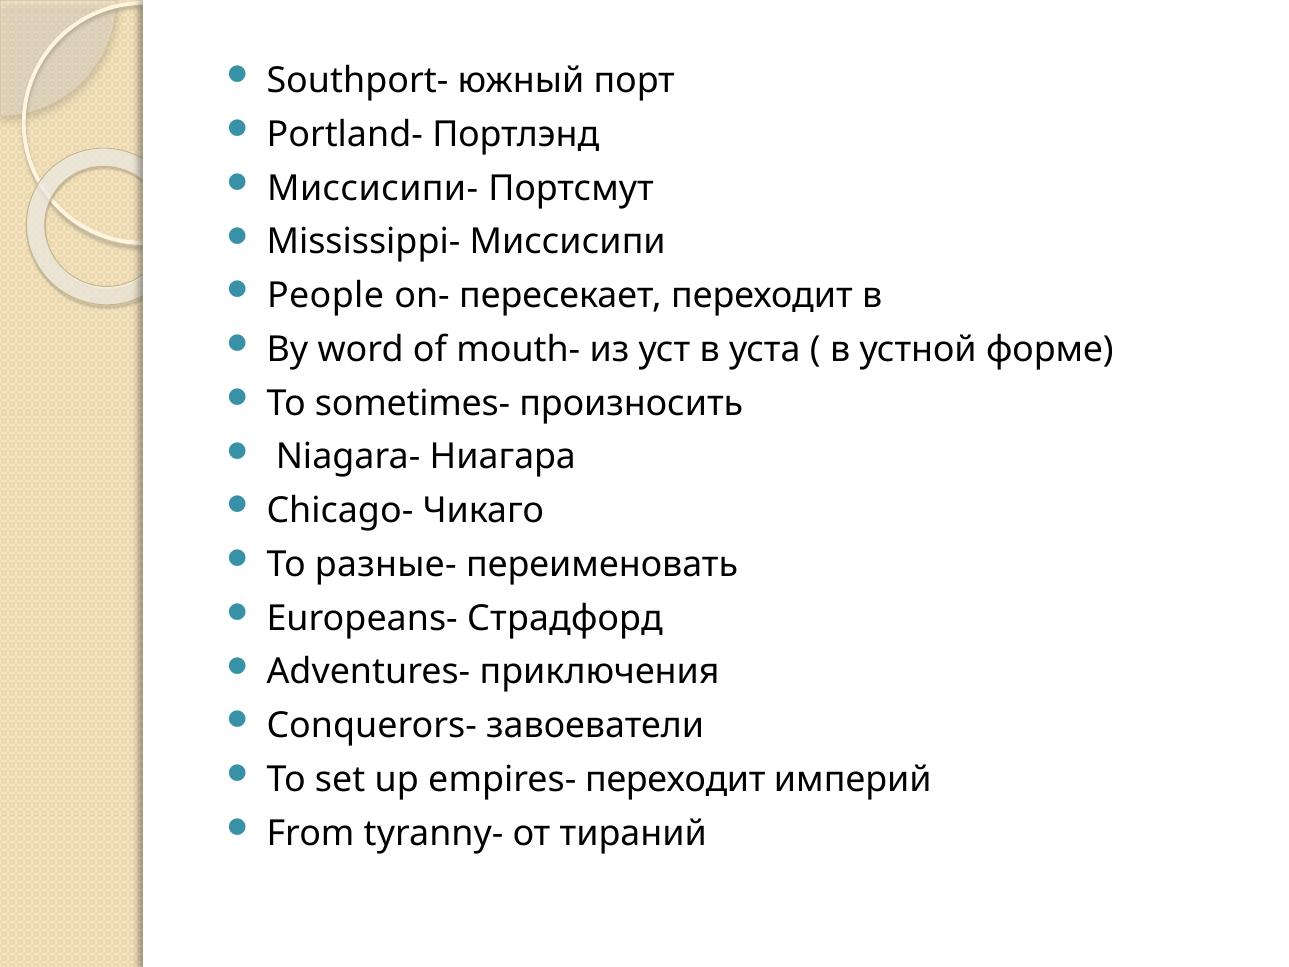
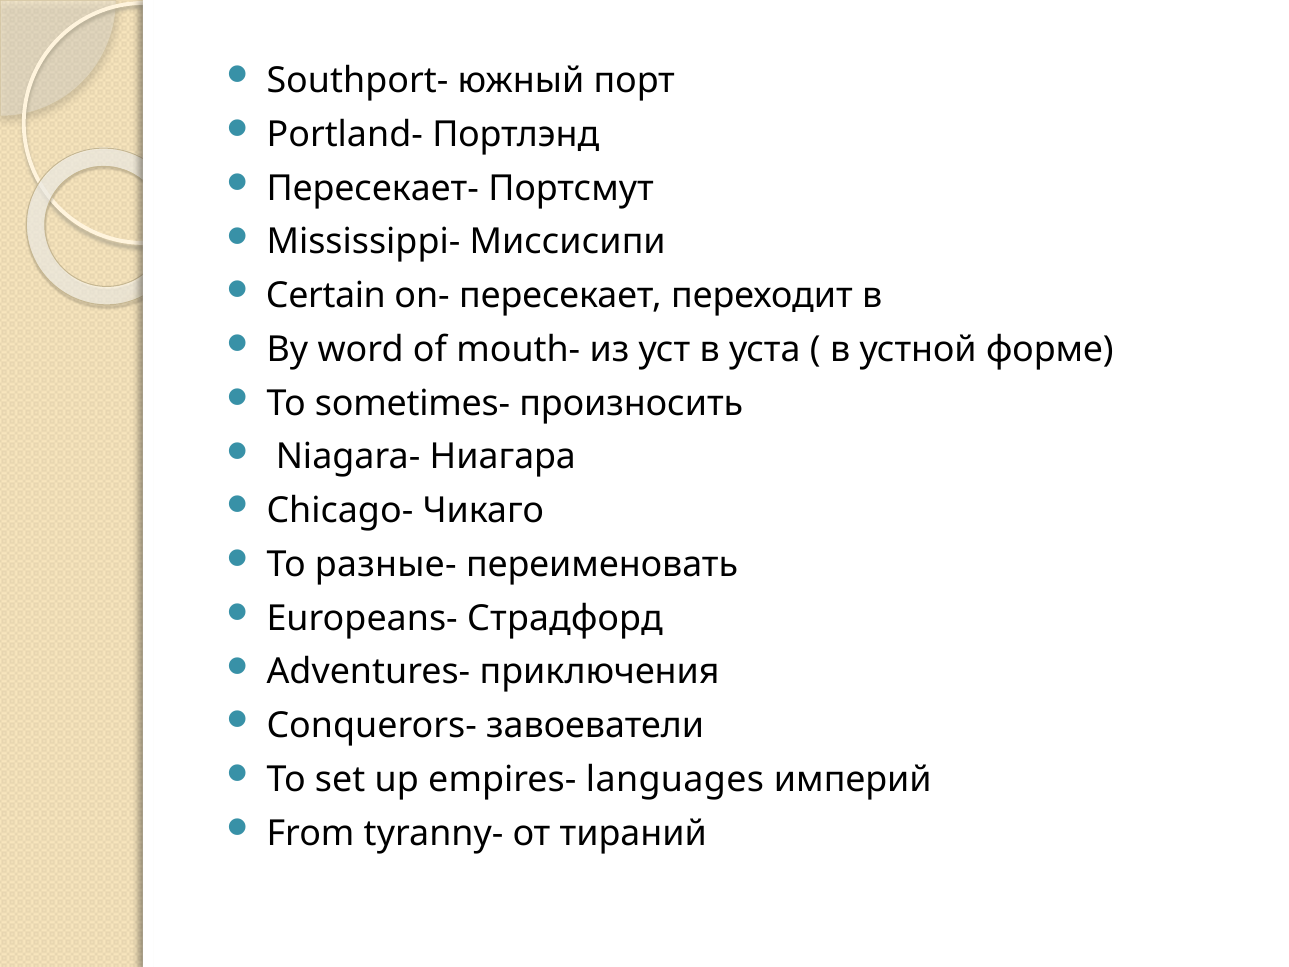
Миссисипи-: Миссисипи- -> Пересекает- (373, 188)
People: People -> Certain (326, 296)
empires- переходит: переходит -> languages (675, 779)
